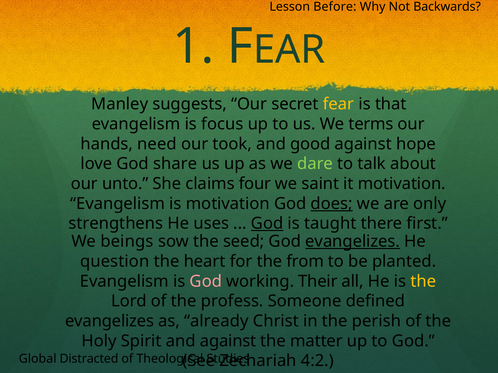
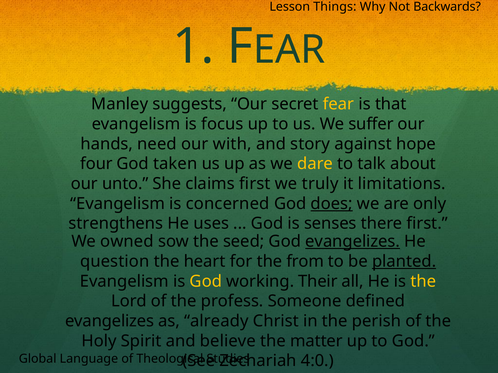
Before: Before -> Things (335, 7)
terms: terms -> suffer (371, 124)
took: took -> with (232, 144)
good: good -> story (310, 144)
love: love -> four (96, 164)
share: share -> taken (175, 164)
dare colour: light green -> yellow (315, 164)
claims four: four -> first (255, 184)
saint: saint -> truly (320, 184)
it motivation: motivation -> limitations (402, 184)
is motivation: motivation -> concerned (228, 204)
God underline: present -> none (267, 224)
taught: taught -> senses (330, 224)
beings: beings -> owned (127, 242)
planted underline: none -> present (404, 262)
God colour: pink -> yellow (206, 282)
and against: against -> believe (228, 341)
Distracted: Distracted -> Language (89, 359)
4:2: 4:2 -> 4:0 (317, 361)
